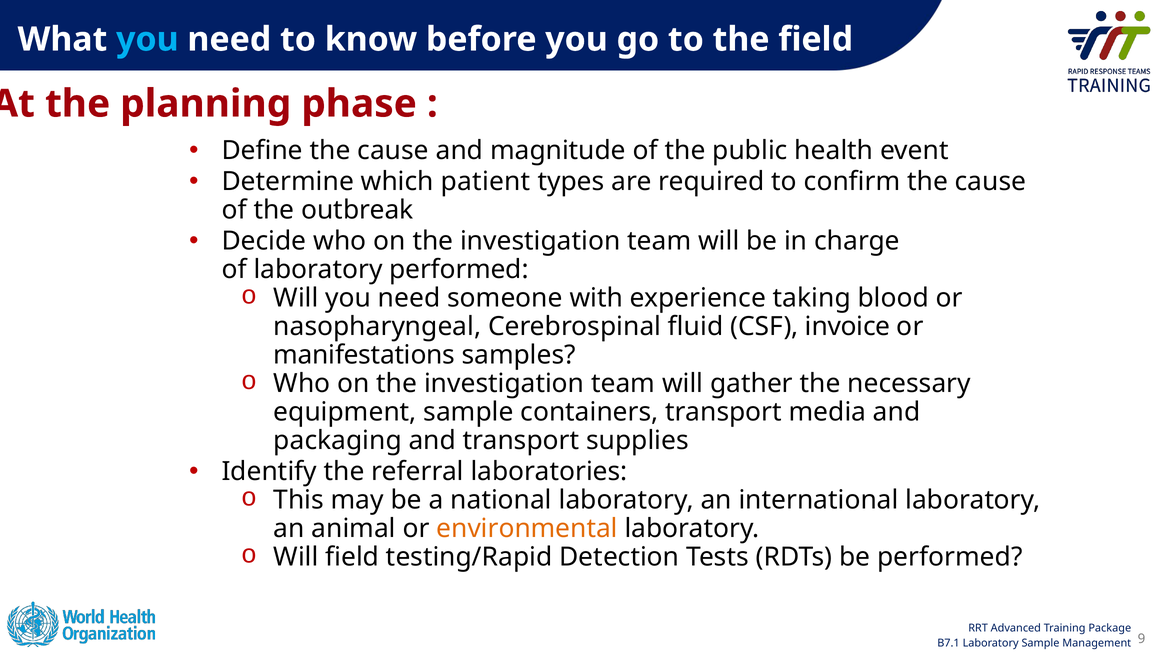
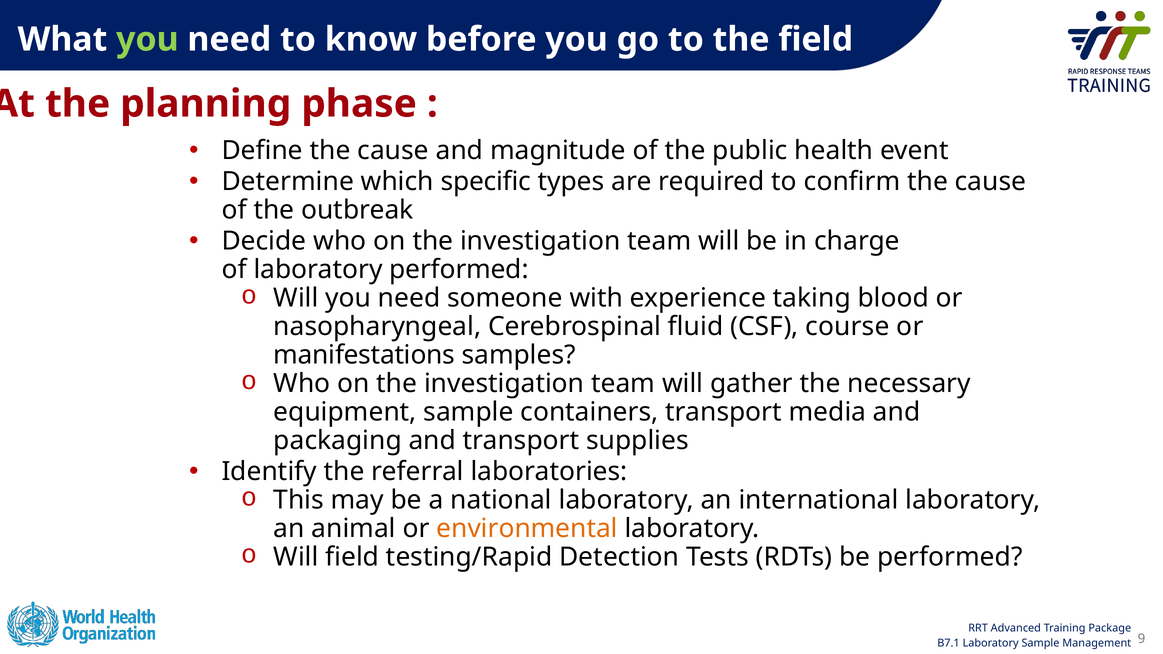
you colour: light blue -> light green (147, 39)
patient: patient -> specific (486, 182)
invoice: invoice -> course (847, 327)
